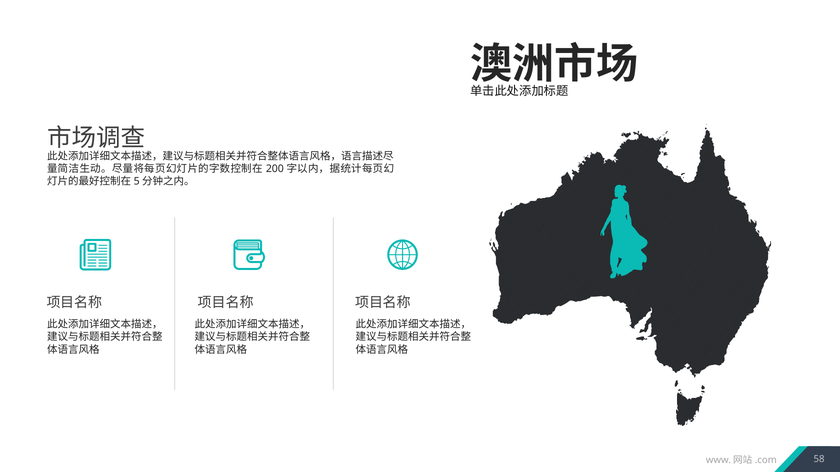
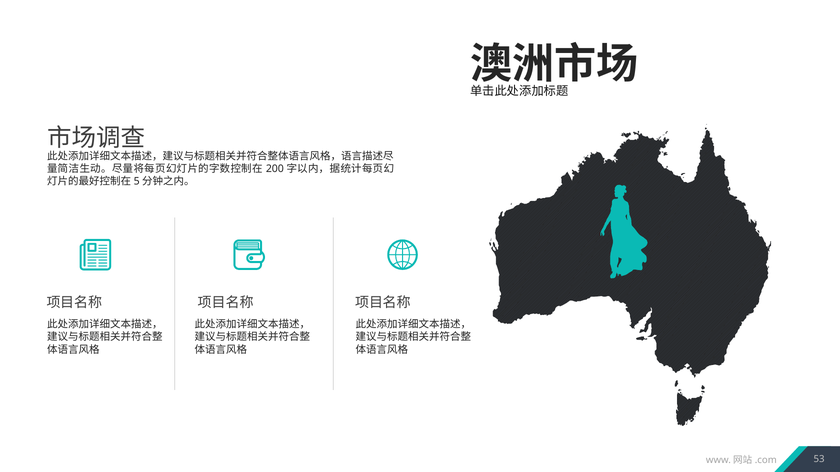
58: 58 -> 53 (819, 460)
